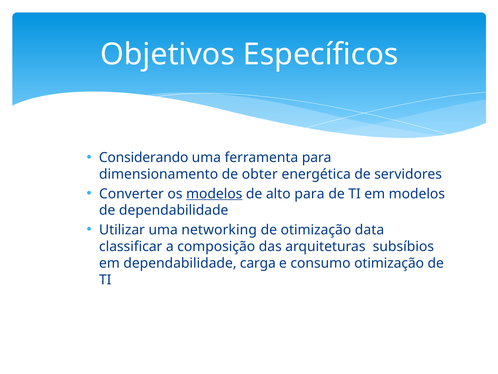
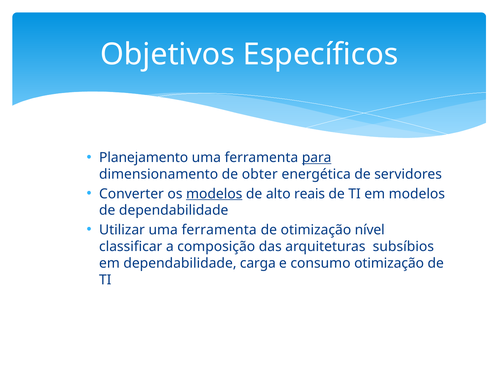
Considerando: Considerando -> Planejamento (144, 157)
para underline: none -> present (317, 157)
alto para: para -> reais (310, 194)
Utilizar uma networking: networking -> ferramenta (219, 230)
data: data -> nível (370, 230)
